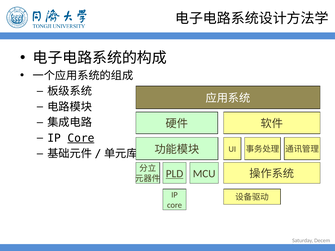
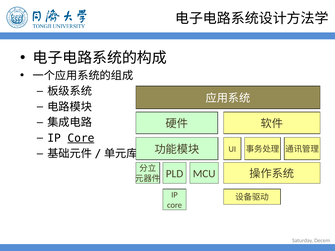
PLD underline: present -> none (175, 174)
